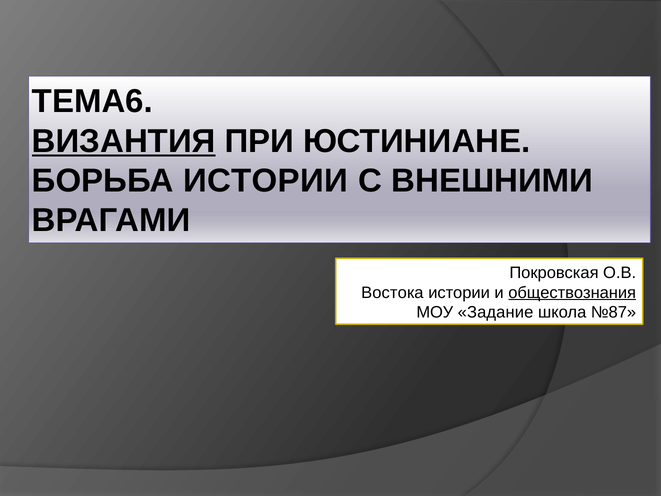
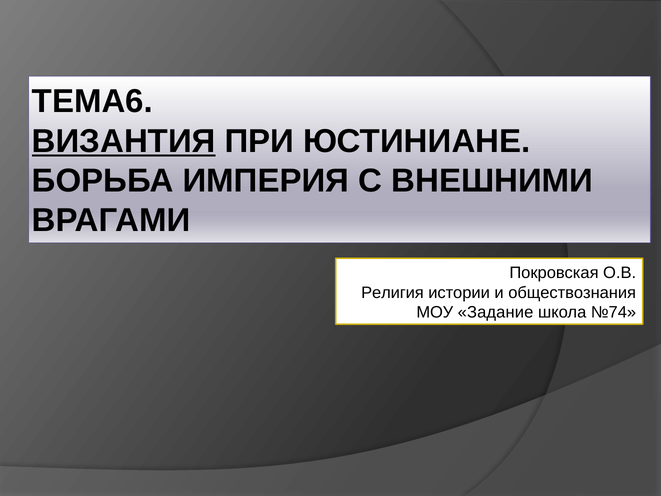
БОРЬБА ИСТОРИИ: ИСТОРИИ -> ИМПЕРИЯ (266, 181)
Востока: Востока -> Религия (392, 292)
обществознания underline: present -> none (572, 292)
№87: №87 -> №74 (614, 312)
